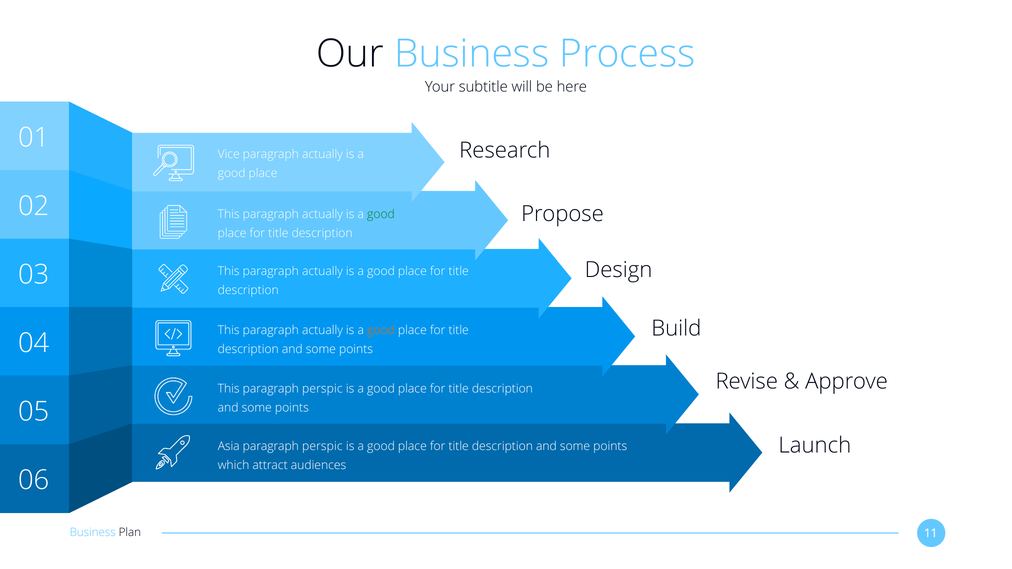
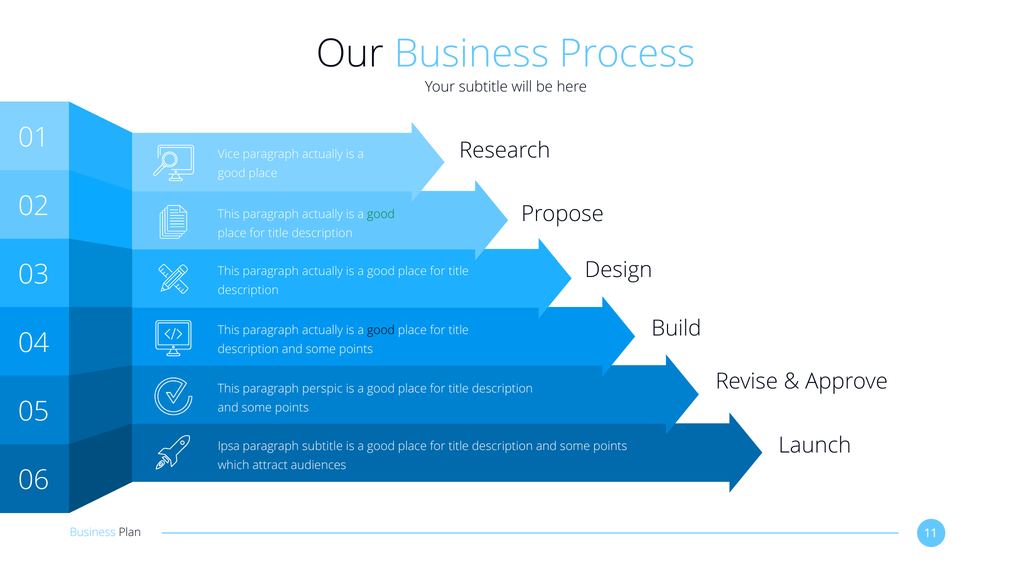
good colour: orange -> black (381, 331)
Asia: Asia -> Ipsa (229, 447)
perspic: perspic -> subtitle (322, 447)
